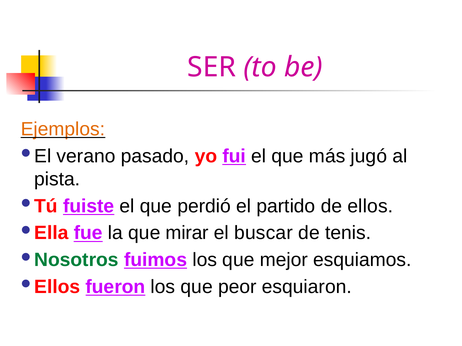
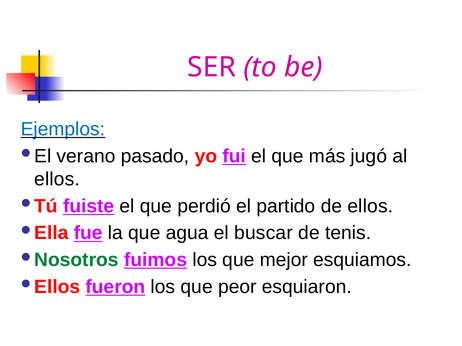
Ejemplos colour: orange -> blue (63, 129)
pista: pista -> ellos (57, 179)
mirar: mirar -> agua (187, 233)
